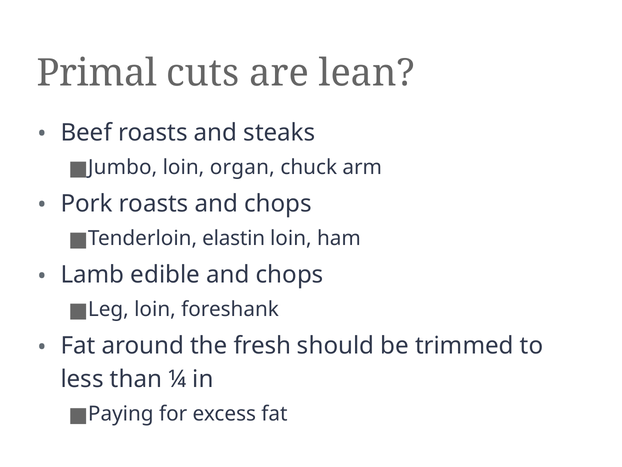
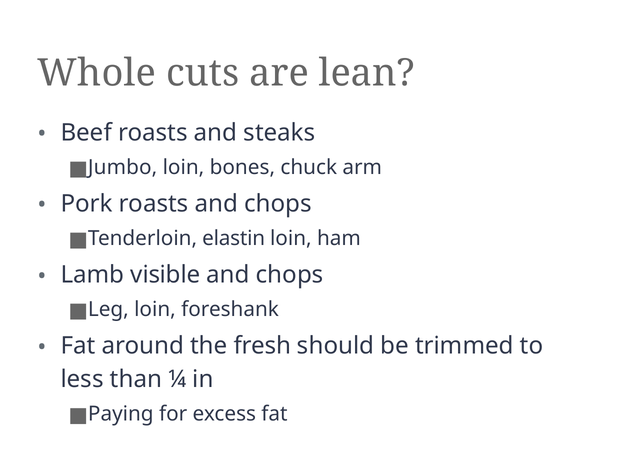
Primal: Primal -> Whole (97, 73)
organ: organ -> bones (242, 167)
edible: edible -> visible (165, 274)
